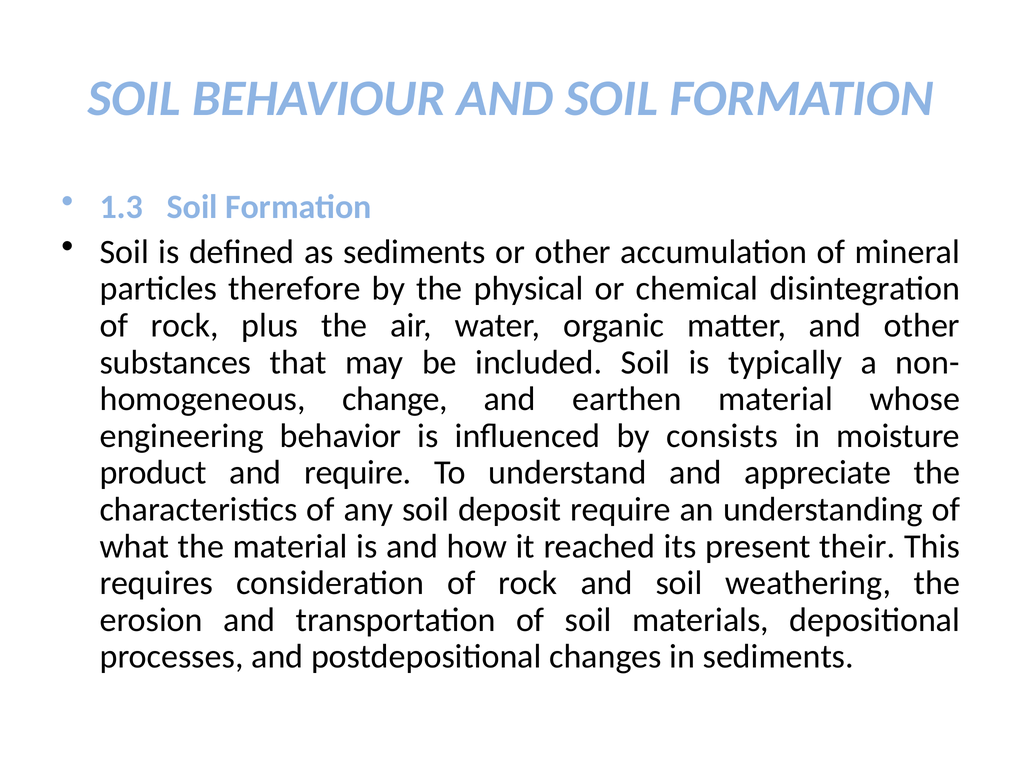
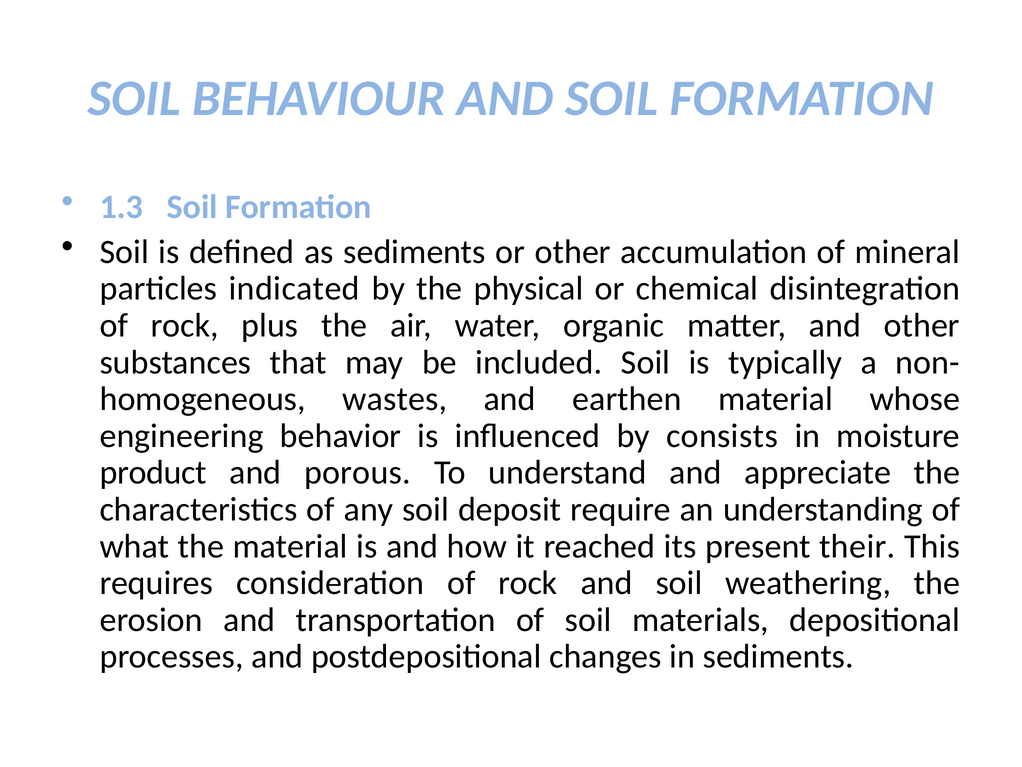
therefore: therefore -> indicated (294, 289)
change: change -> wastes (395, 399)
and require: require -> porous (358, 472)
